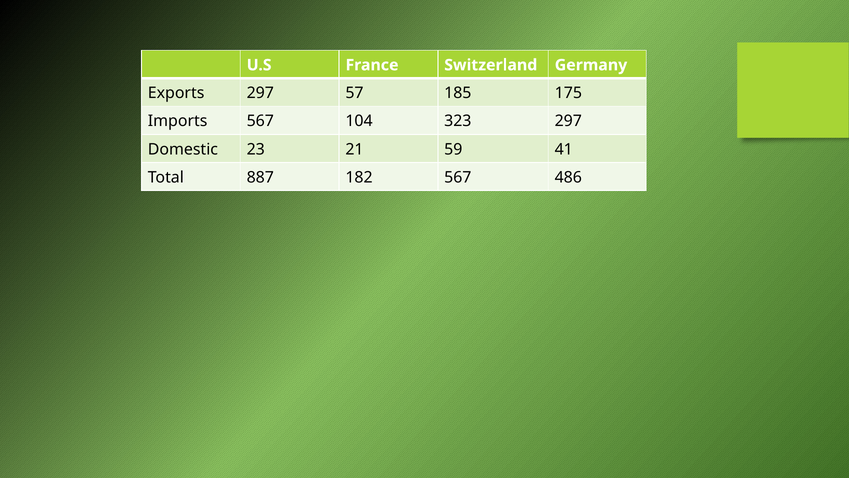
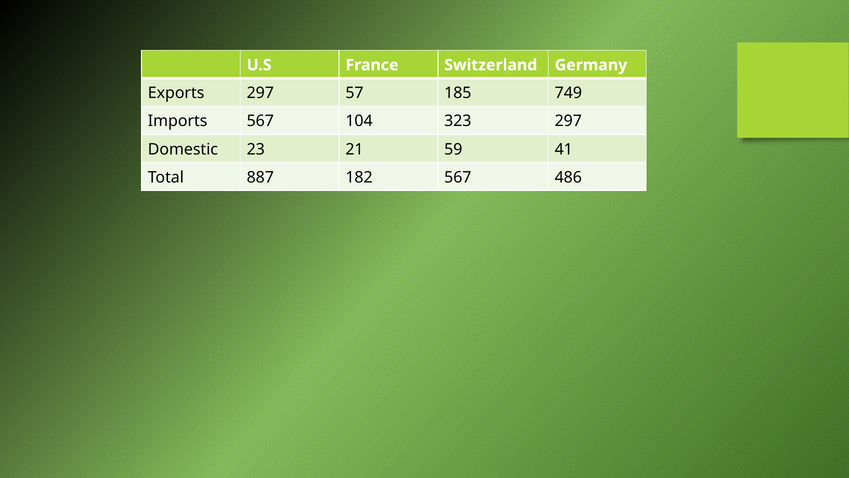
175: 175 -> 749 (568, 93)
